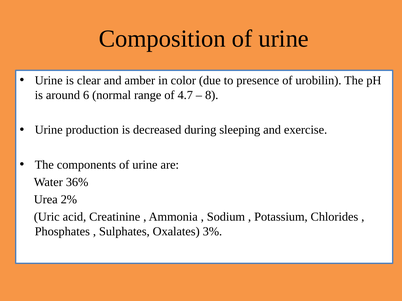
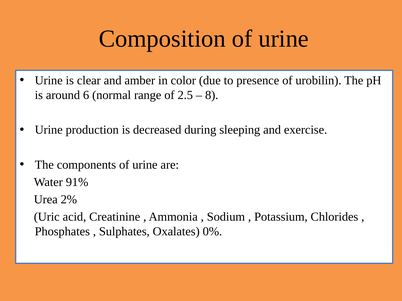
4.7: 4.7 -> 2.5 (185, 95)
36%: 36% -> 91% (77, 182)
3%: 3% -> 0% (212, 232)
